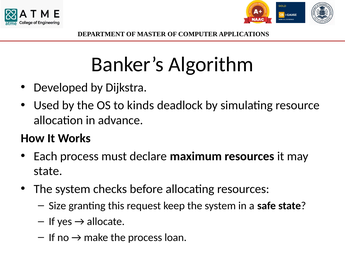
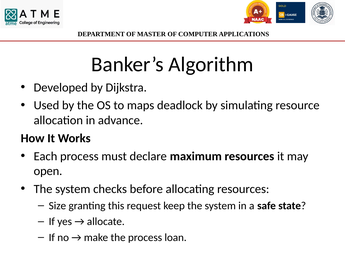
kinds: kinds -> maps (141, 106)
state: state -> open (48, 172)
